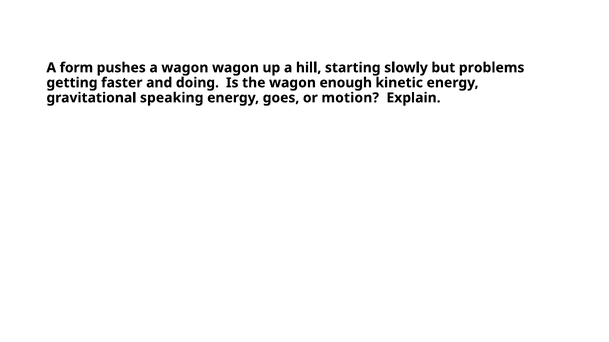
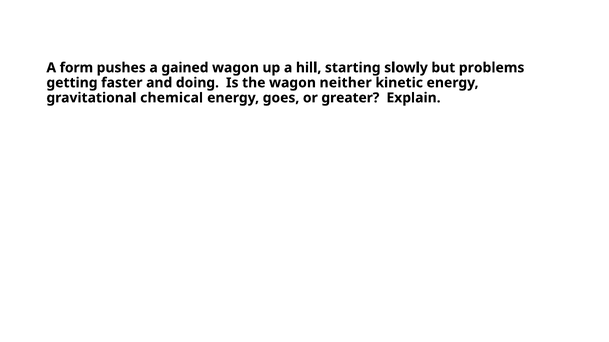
a wagon: wagon -> gained (185, 68)
enough: enough -> neither (346, 83)
speaking: speaking -> chemical (172, 98)
motion: motion -> greater (350, 98)
